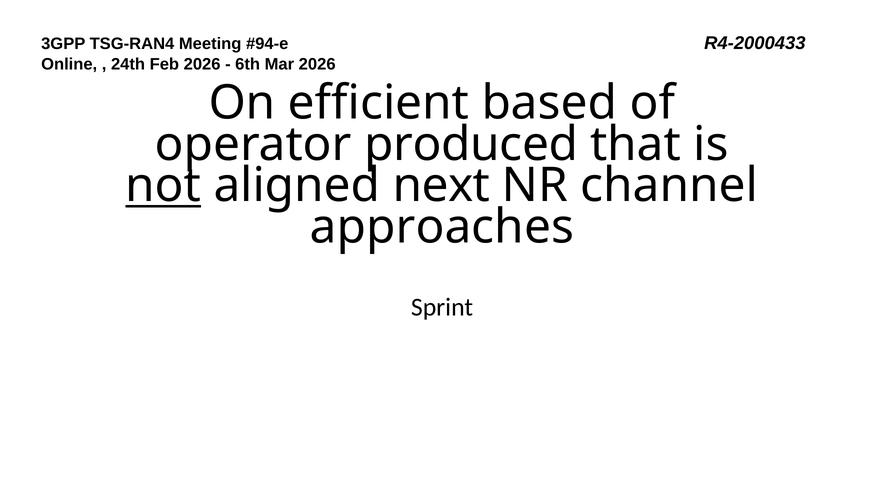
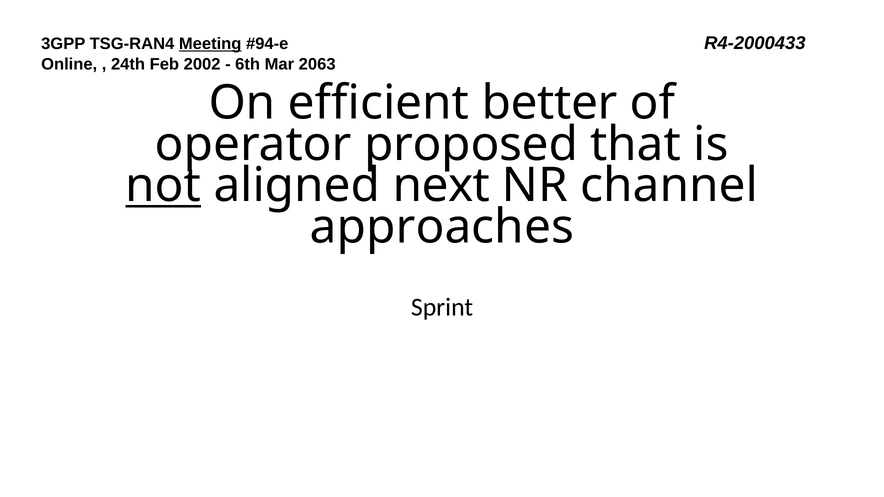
Meeting underline: none -> present (210, 44)
Feb 2026: 2026 -> 2002 (202, 64)
Mar 2026: 2026 -> 2063 (317, 64)
based: based -> better (550, 103)
produced: produced -> proposed (471, 144)
